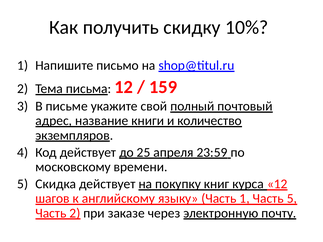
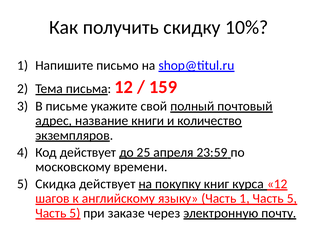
2: 2 -> 5 (75, 213)
